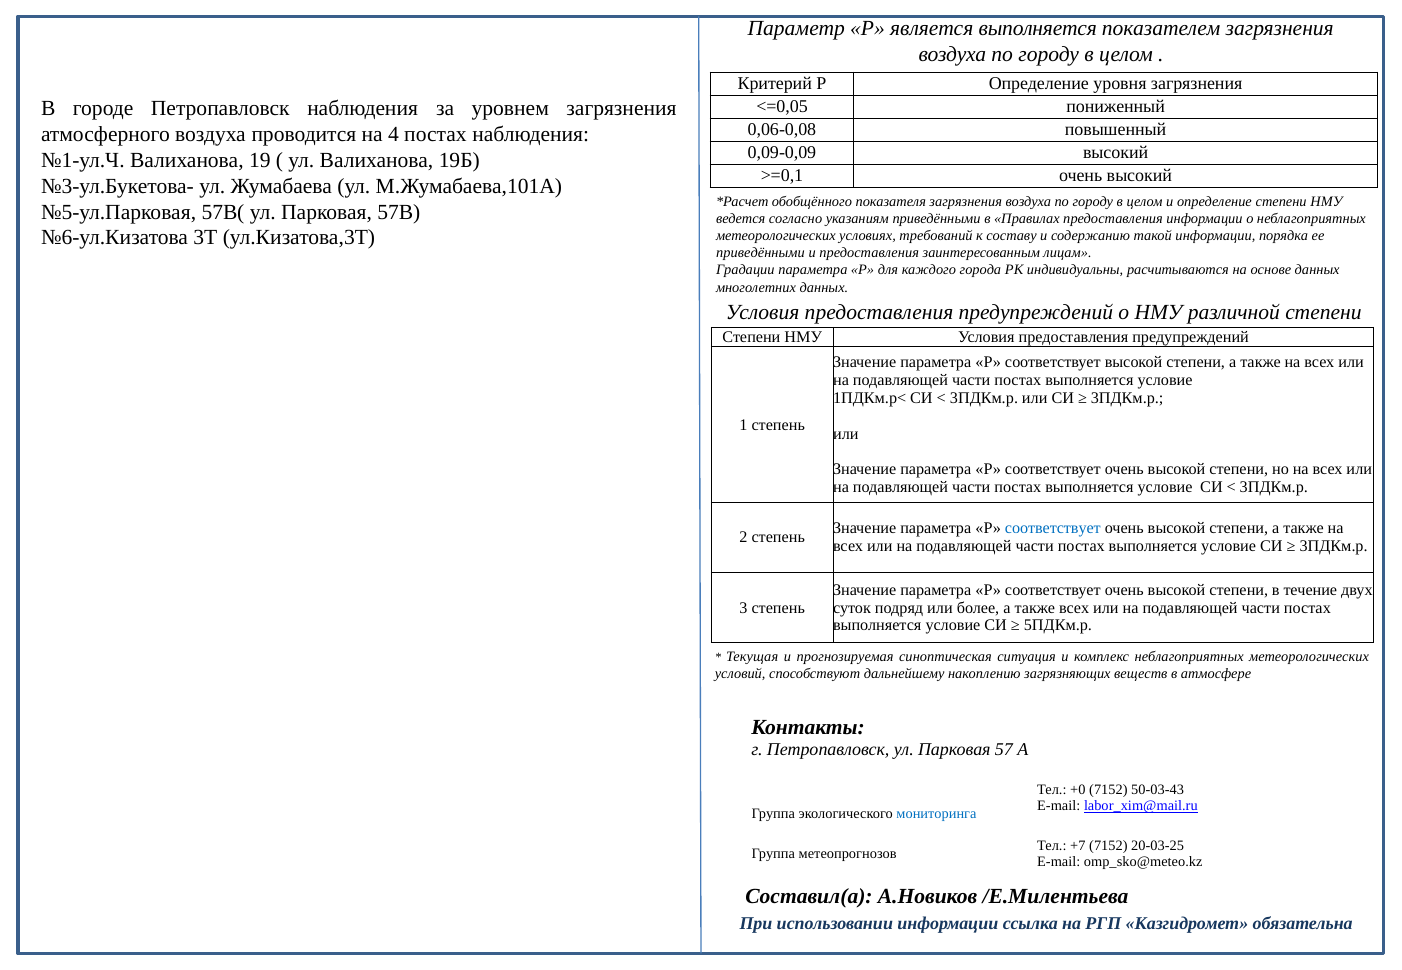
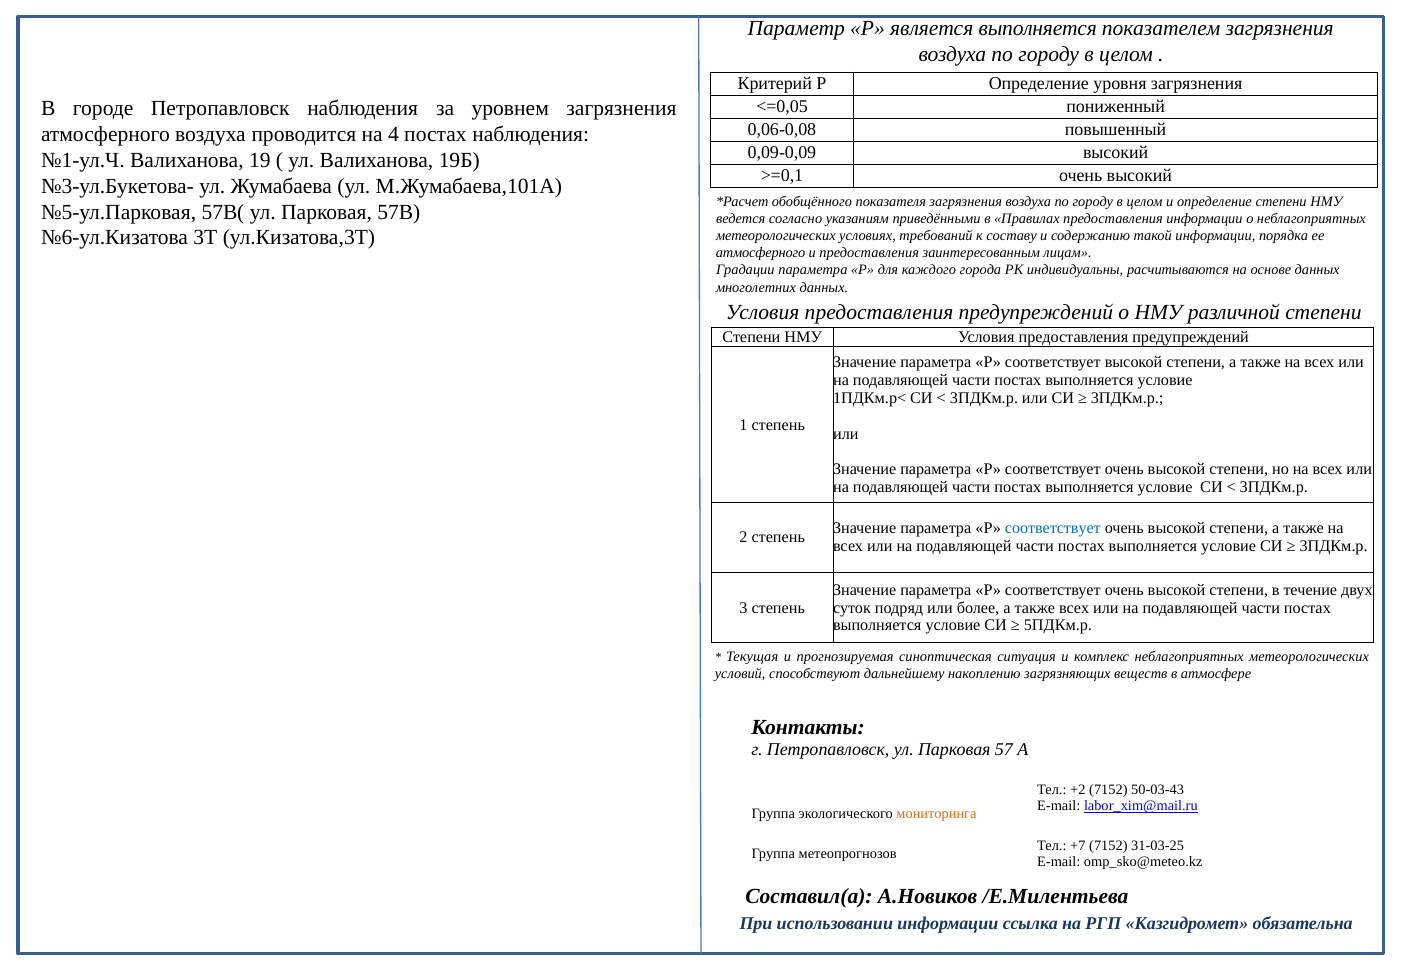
приведёнными: приведёнными -> атмосферного (761, 253)
+0: +0 -> +2 (1078, 790)
мониторинга colour: blue -> orange (937, 814)
20-03-25: 20-03-25 -> 31-03-25 (1158, 846)
